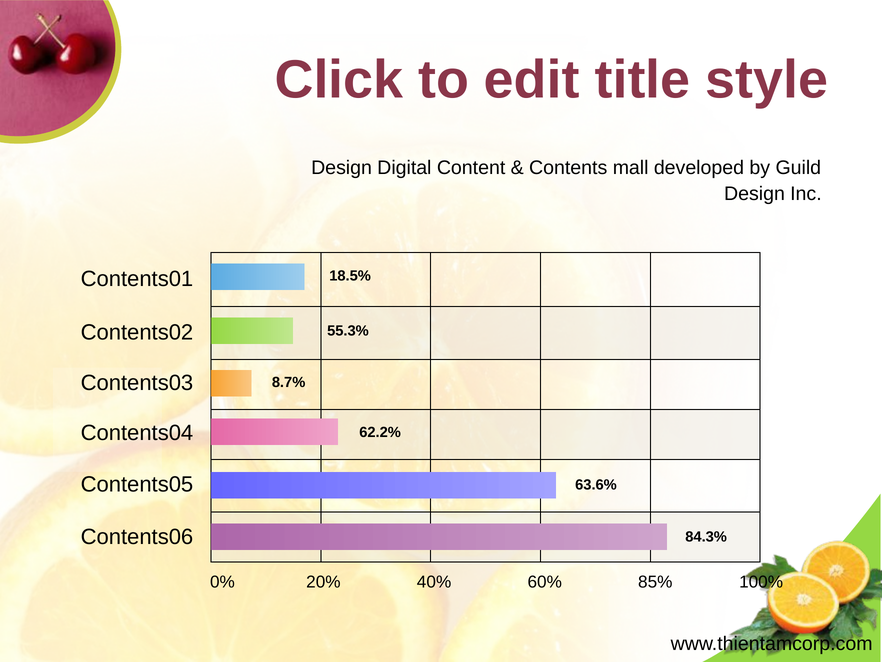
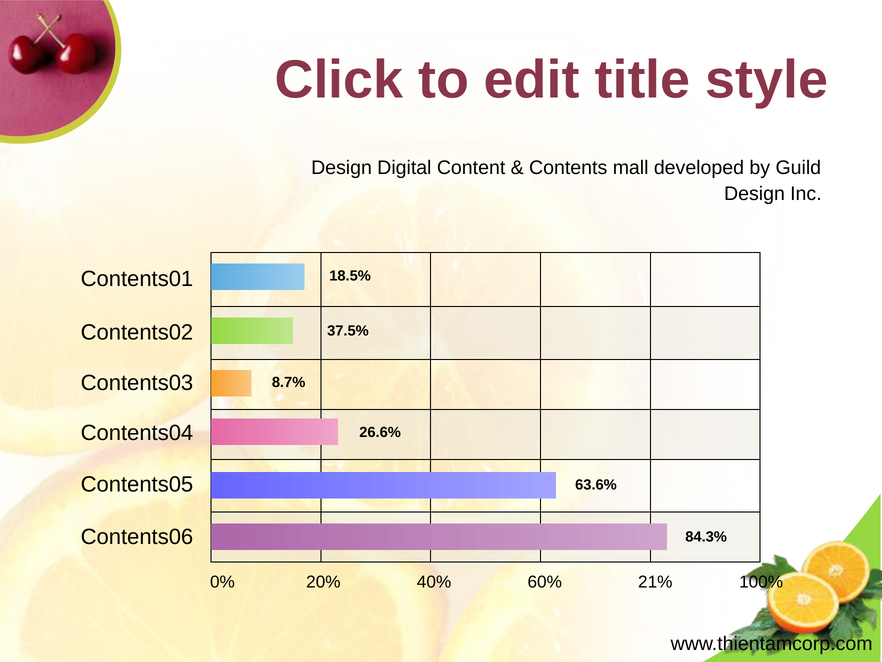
55.3%: 55.3% -> 37.5% (348, 331)
62.2%: 62.2% -> 26.6% (380, 432)
85%: 85% -> 21% (655, 582)
